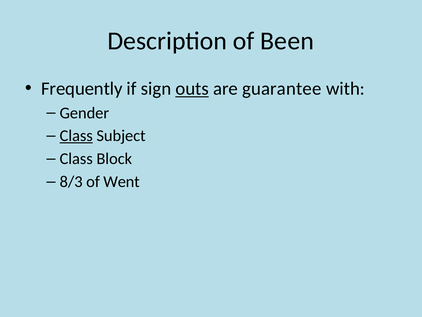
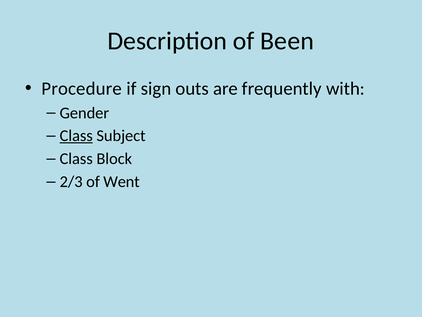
Frequently: Frequently -> Procedure (82, 89)
outs underline: present -> none (192, 89)
guarantee: guarantee -> frequently (282, 89)
8/3: 8/3 -> 2/3 (71, 182)
